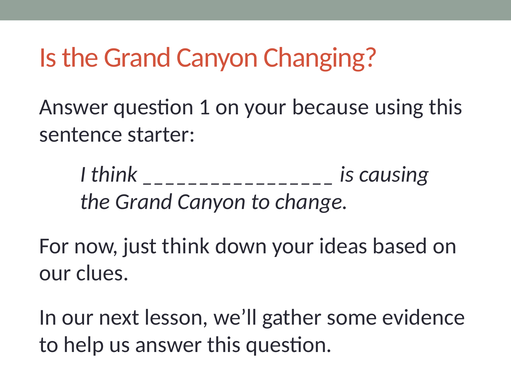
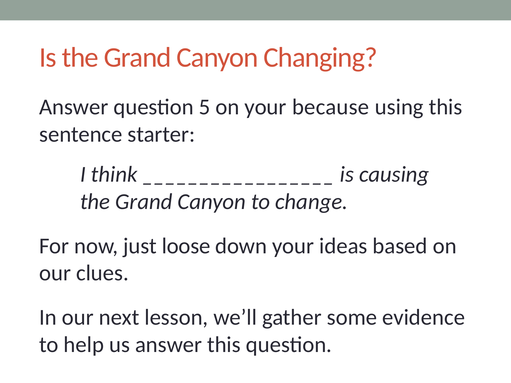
1: 1 -> 5 (205, 107)
just think: think -> loose (186, 246)
